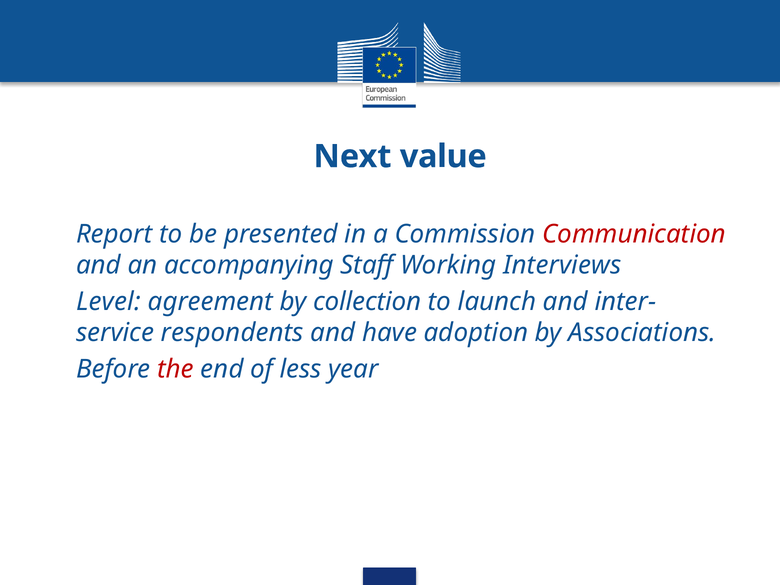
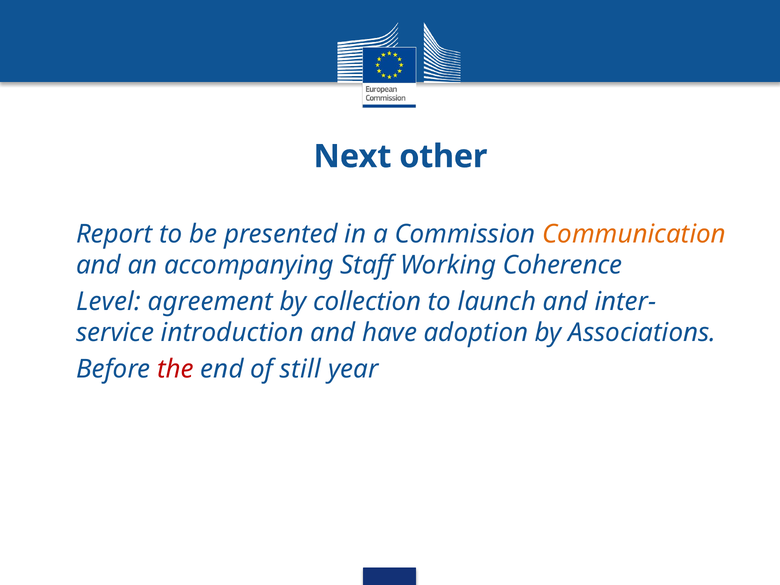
value: value -> other (443, 156)
Communication colour: red -> orange (634, 234)
Interviews: Interviews -> Coherence (562, 265)
respondents: respondents -> introduction (232, 333)
less: less -> still (301, 369)
